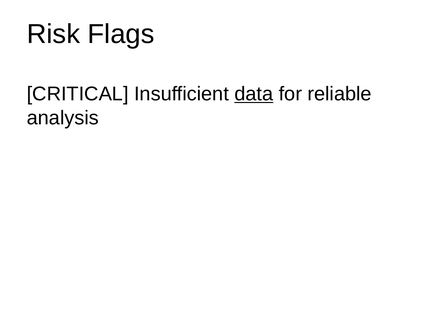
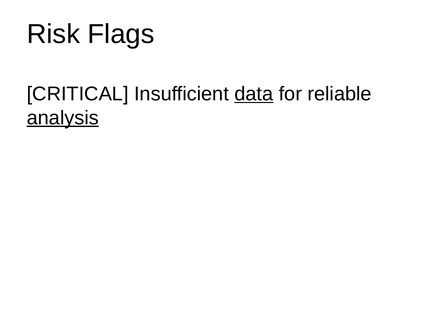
analysis underline: none -> present (63, 118)
